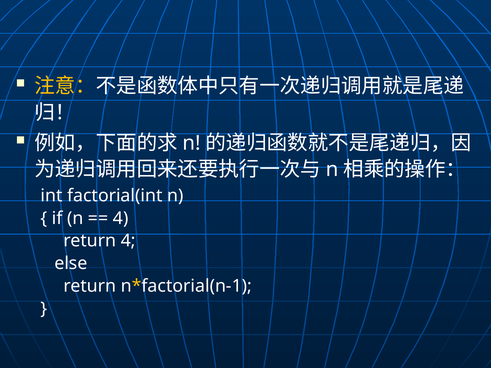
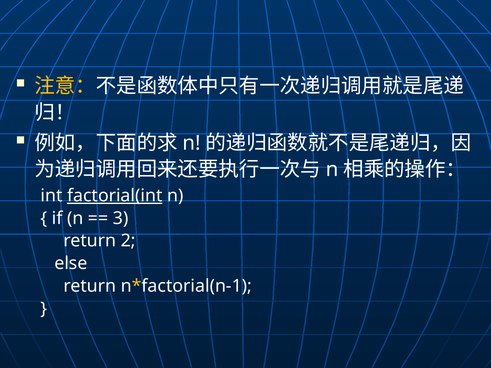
factorial(int underline: none -> present (115, 196)
4: 4 -> 3 (121, 218)
return 4: 4 -> 2 (128, 241)
